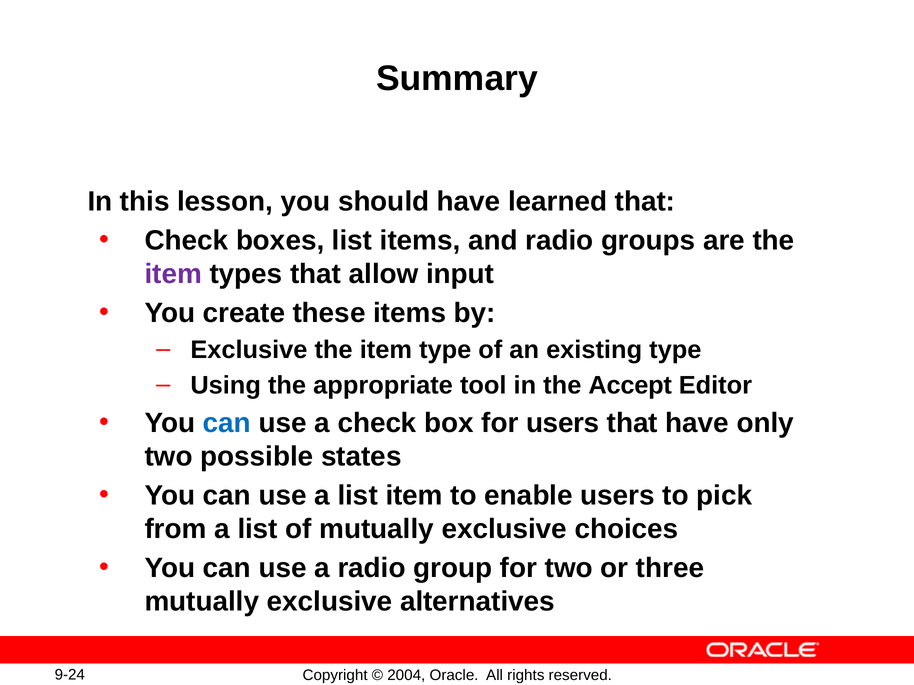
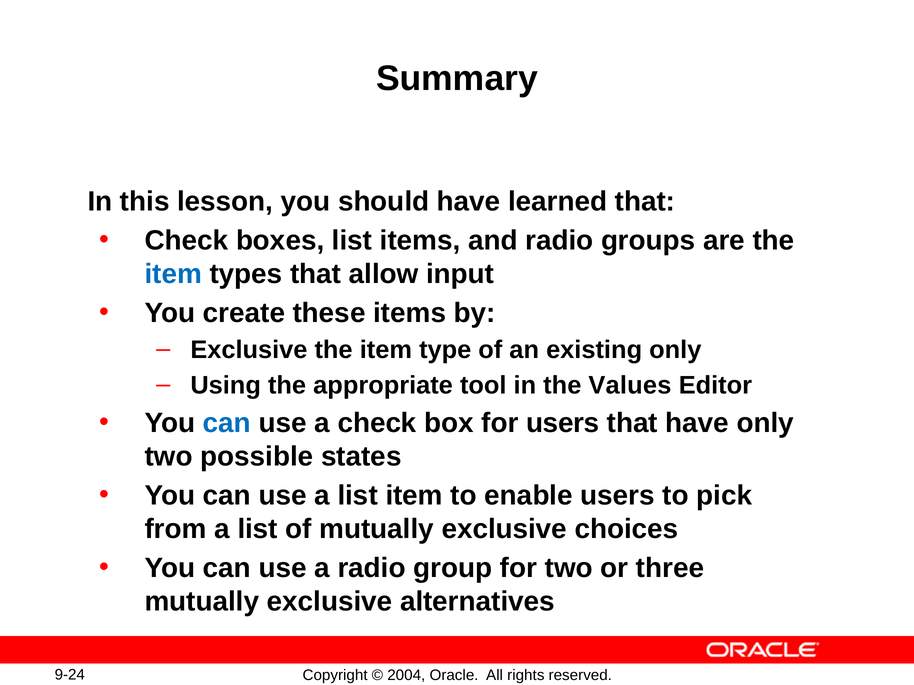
item colour: purple -> blue (173, 274)
existing type: type -> only (675, 350)
Accept: Accept -> Values (630, 386)
